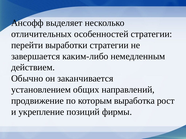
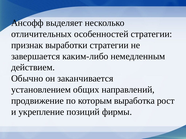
перейти: перейти -> признак (27, 45)
